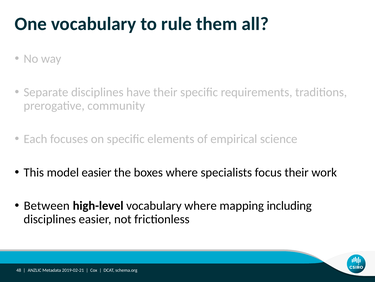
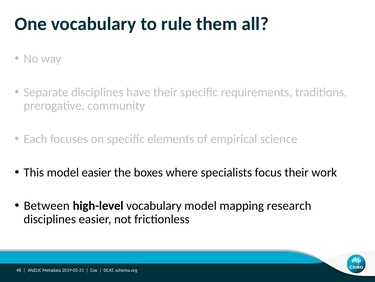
vocabulary where: where -> model (201, 205)
including: including -> research (289, 205)
